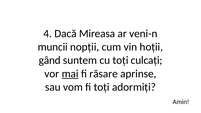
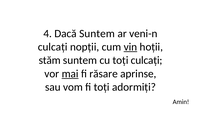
Dacă Mireasa: Mireasa -> Suntem (97, 34)
muncii: muncii -> culcați (53, 47)
vin underline: none -> present (130, 47)
gând: gând -> stăm (50, 60)
